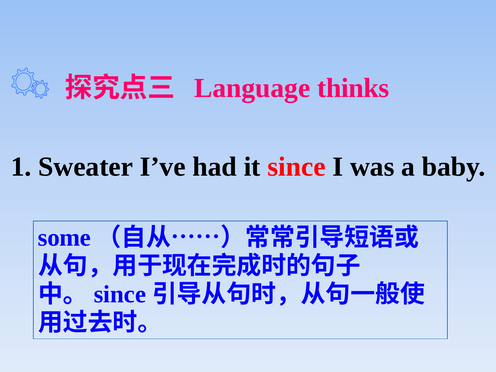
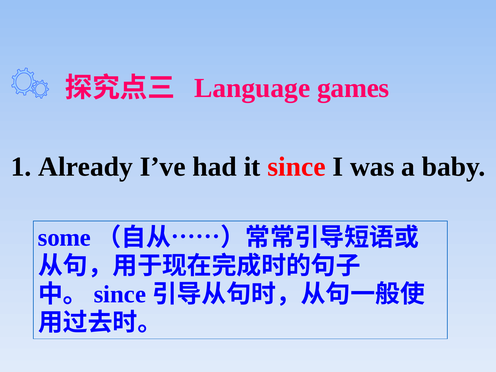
thinks: thinks -> games (353, 88)
Sweater: Sweater -> Already (86, 167)
